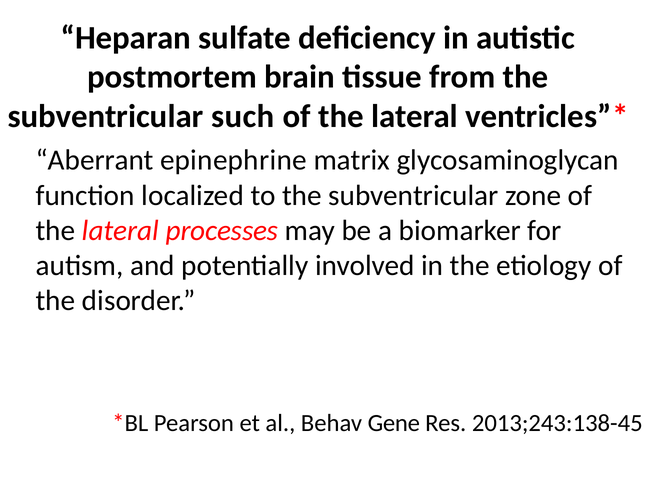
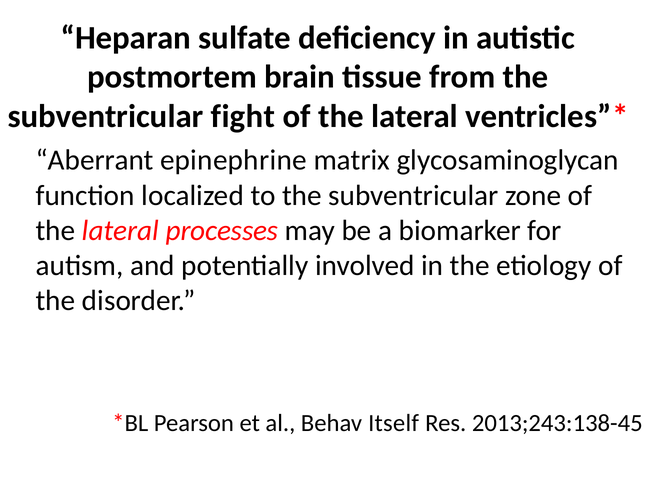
such: such -> fight (243, 117)
Gene: Gene -> Itself (394, 424)
